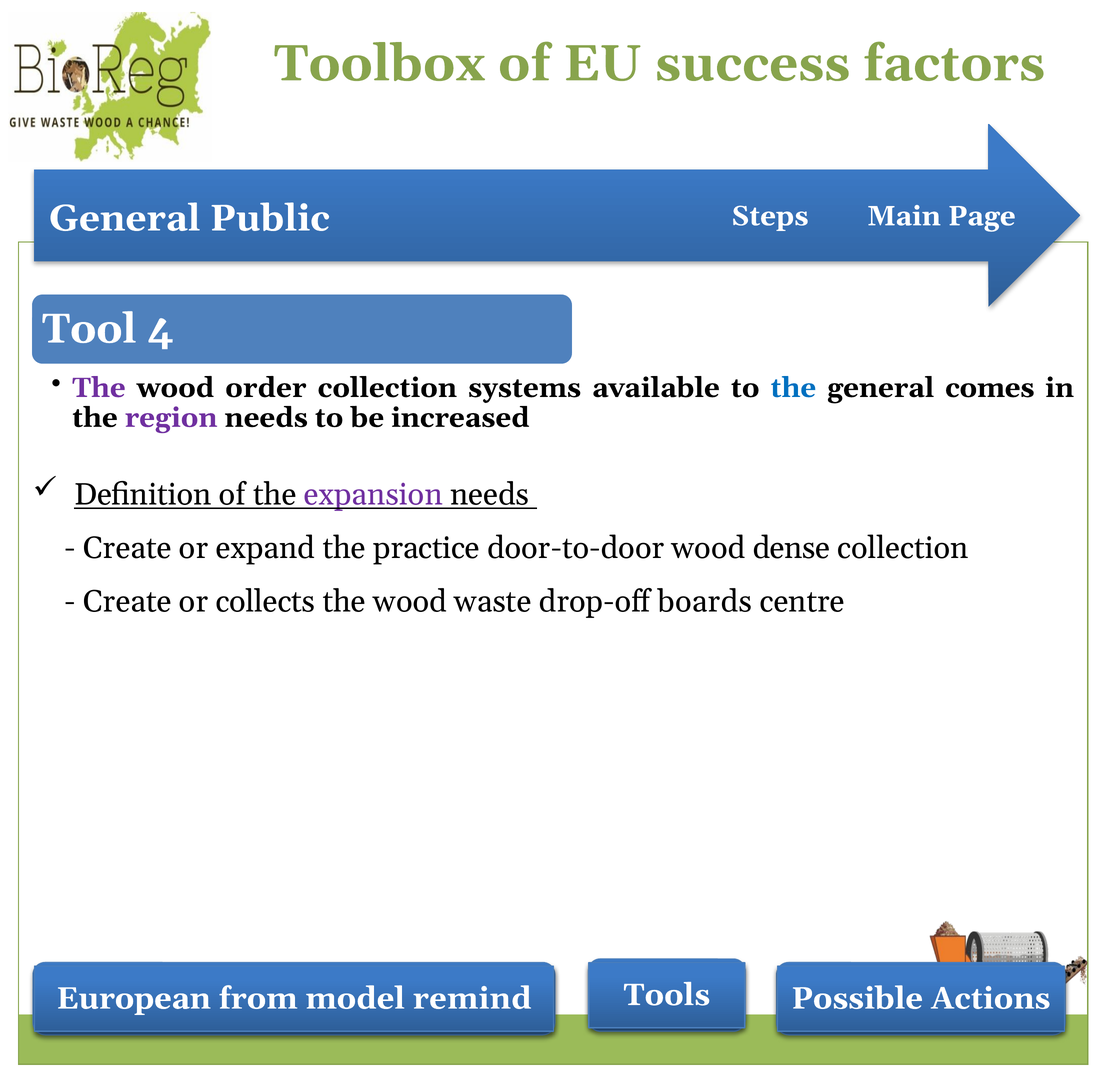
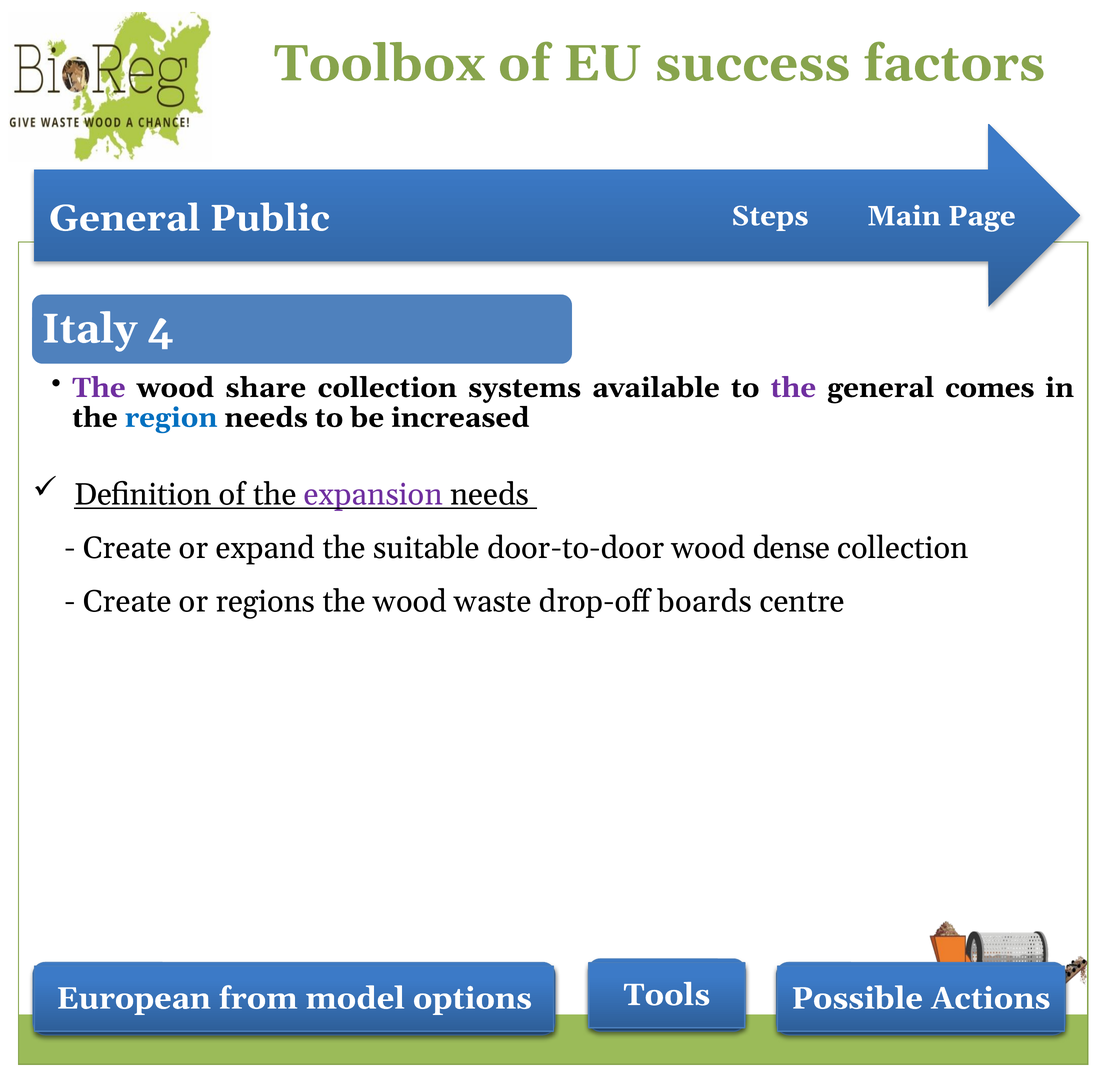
Tool: Tool -> Italy (89, 329)
order: order -> share (266, 388)
the colour: blue -> purple (793, 388)
region colour: purple -> blue (171, 418)
practice: practice -> suitable (426, 548)
collects: collects -> regions (265, 602)
remind: remind -> options (472, 999)
